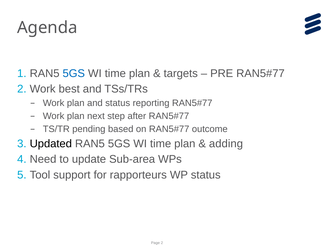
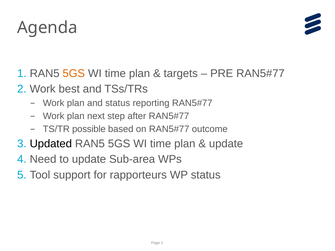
5GS colour: blue -> orange (74, 73)
pending: pending -> possible (89, 129)
adding: adding -> update (226, 144)
